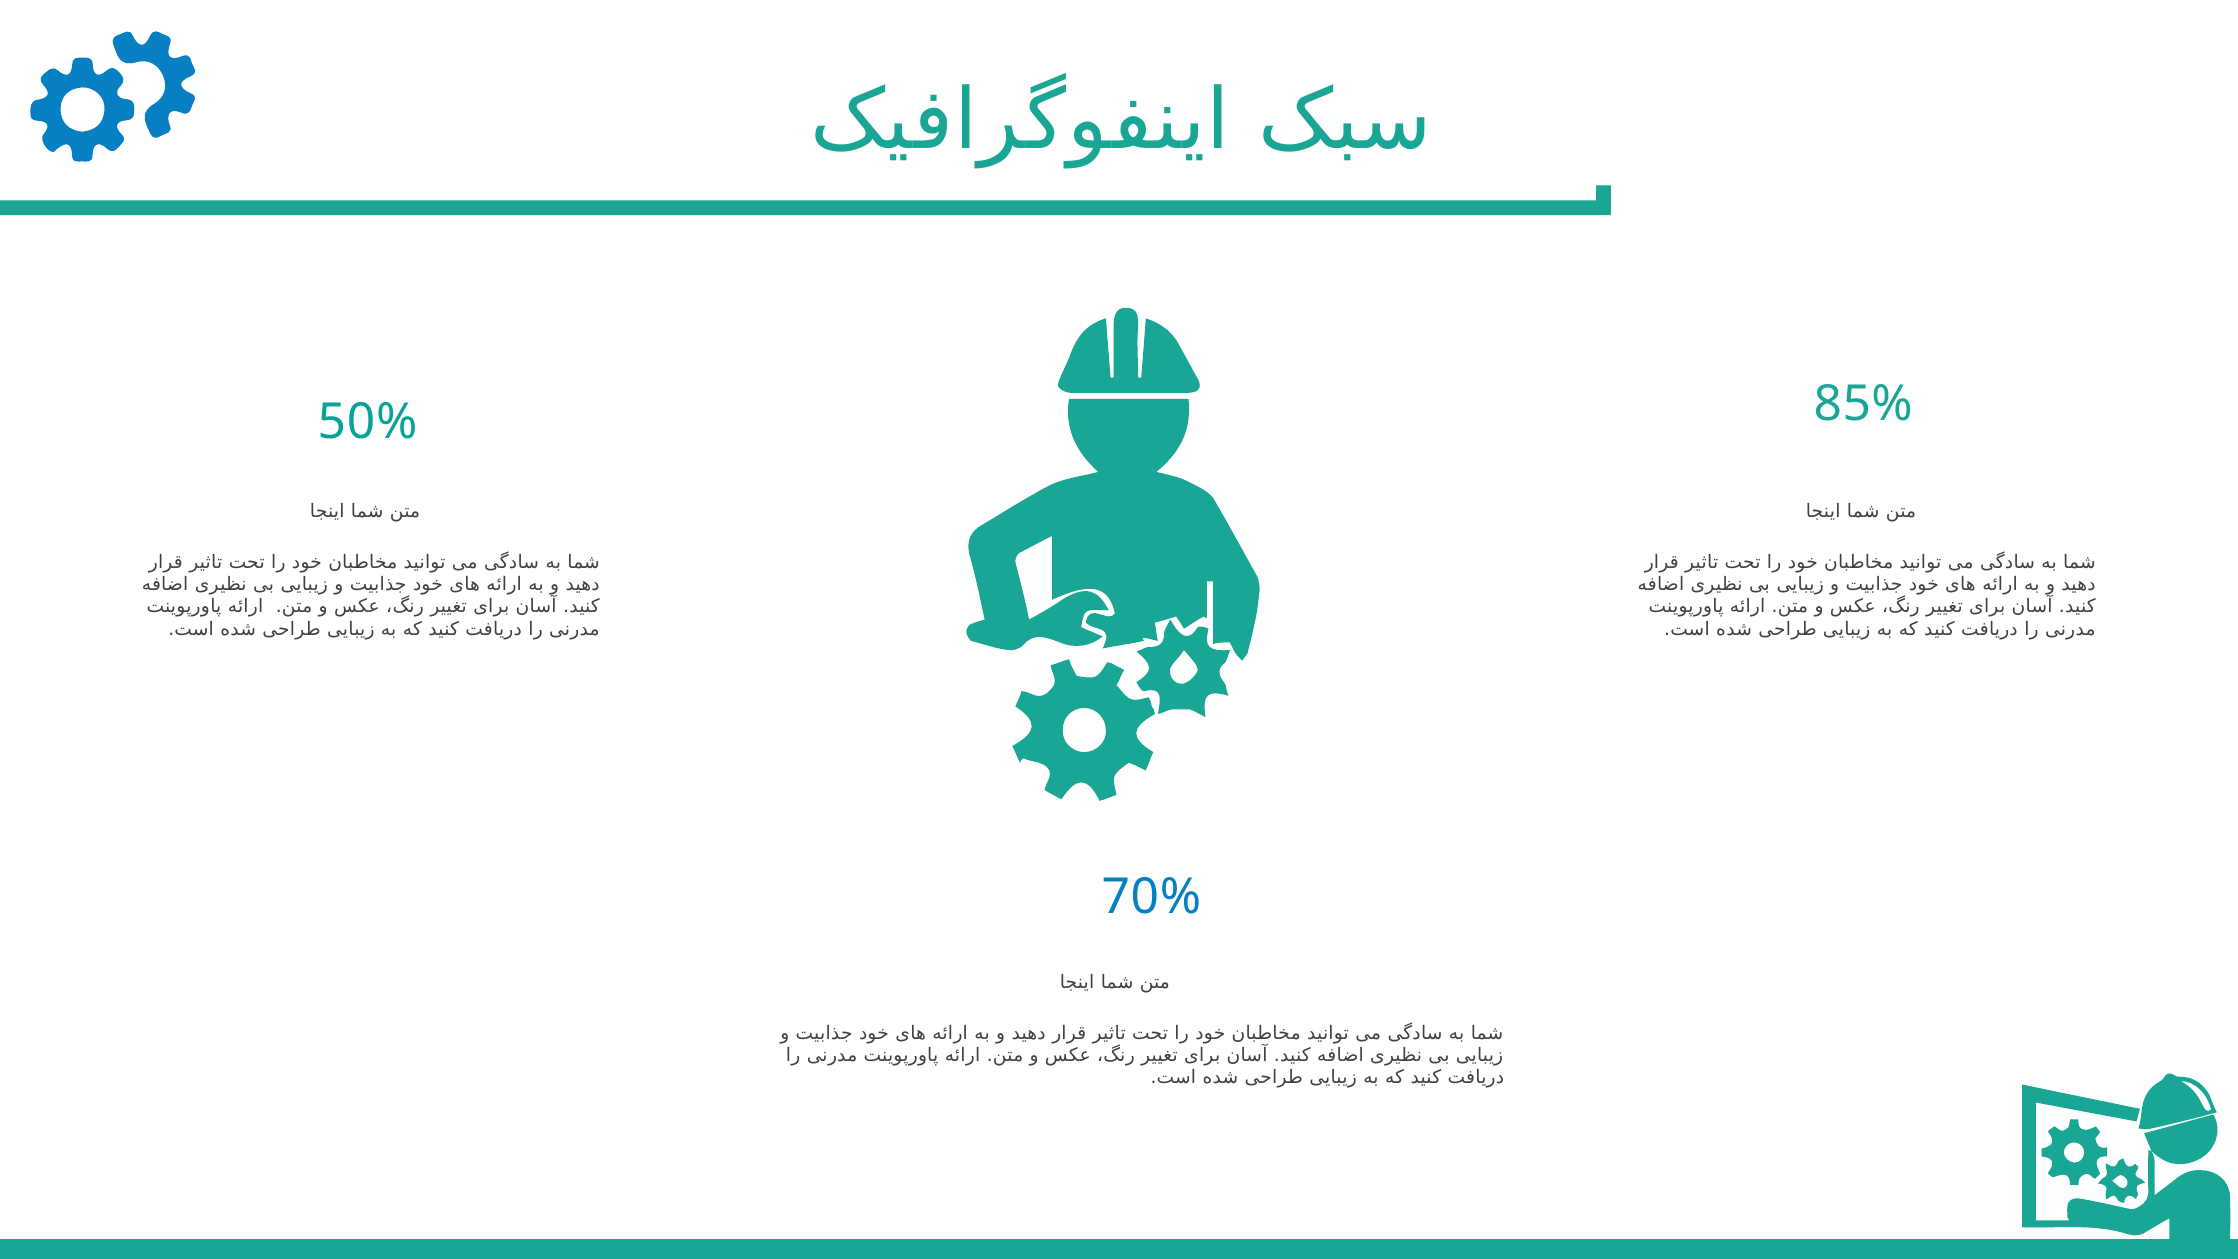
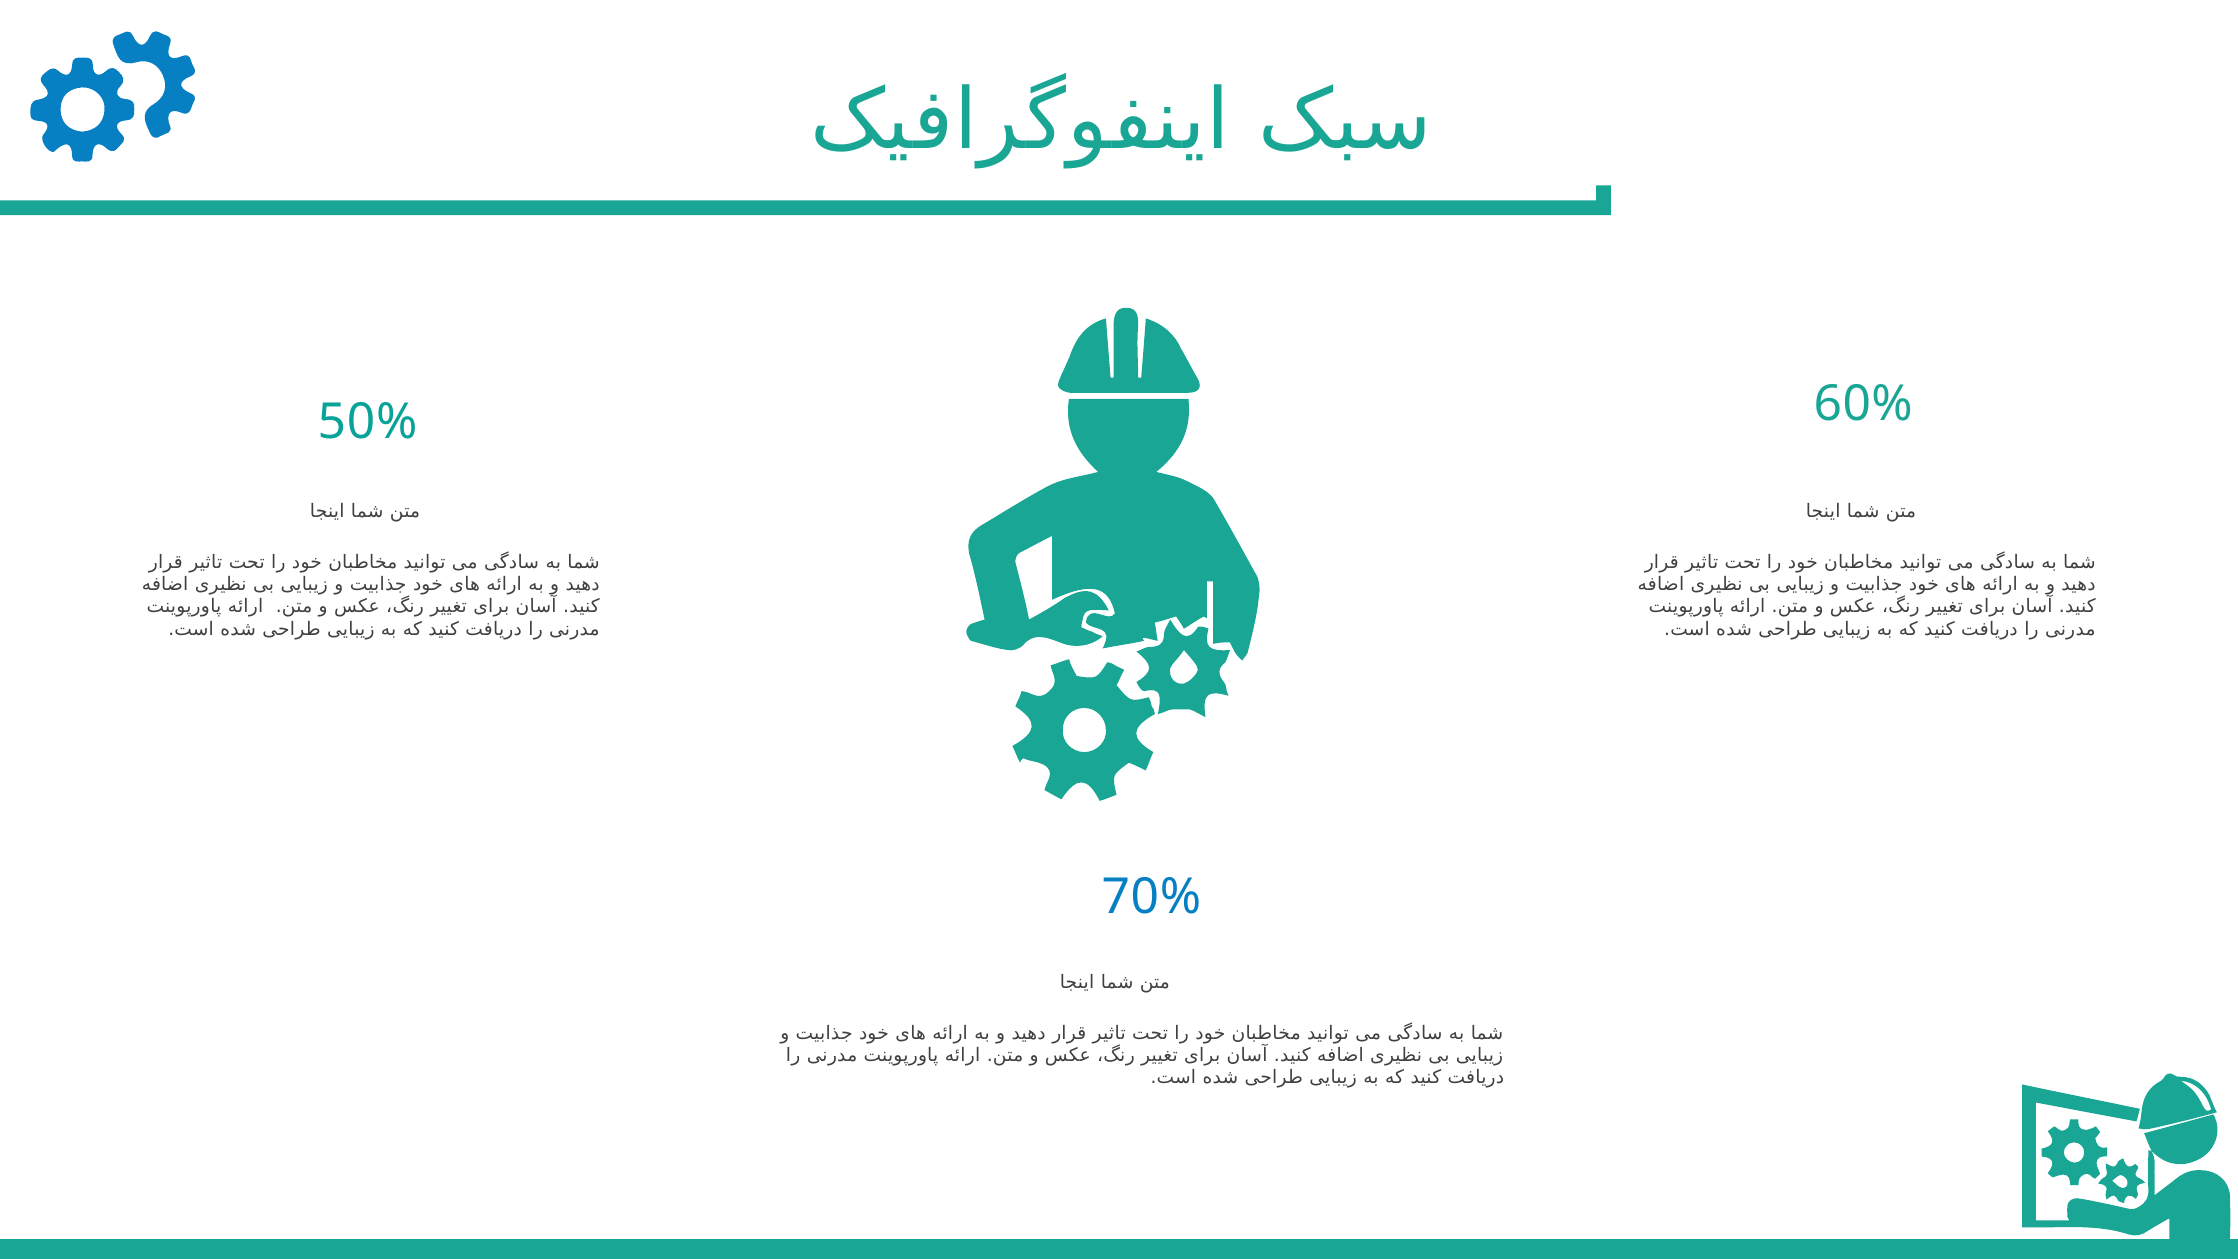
85%: 85% -> 60% (1863, 404)
